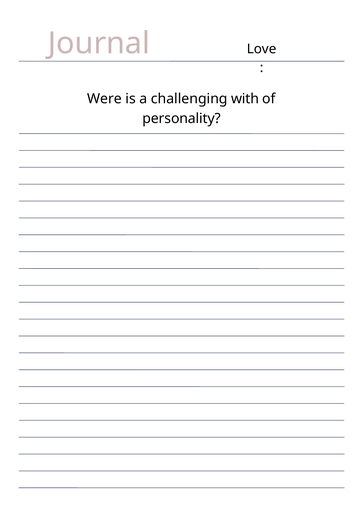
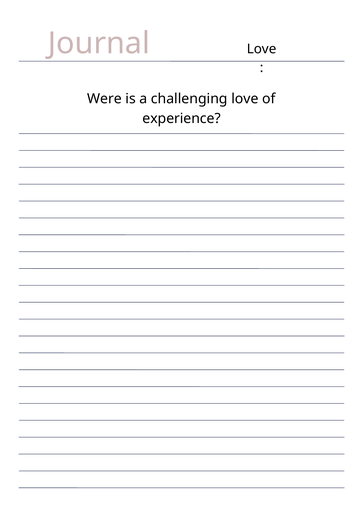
challenging with: with -> love (245, 99)
personality: personality -> experience (182, 118)
